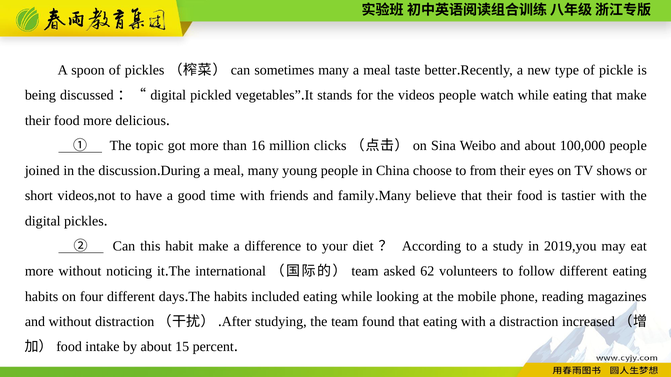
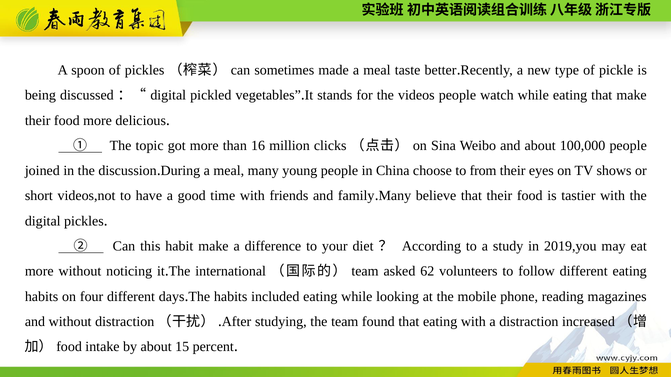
sometimes many: many -> made (334, 70)
